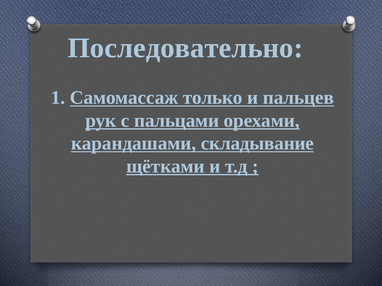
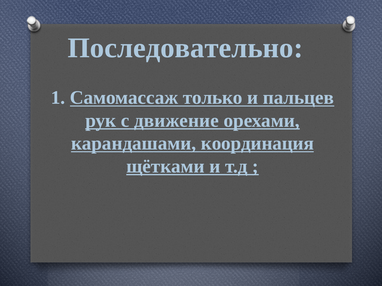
пальцами: пальцами -> движение (176, 121)
складывание: складывание -> координация (257, 144)
